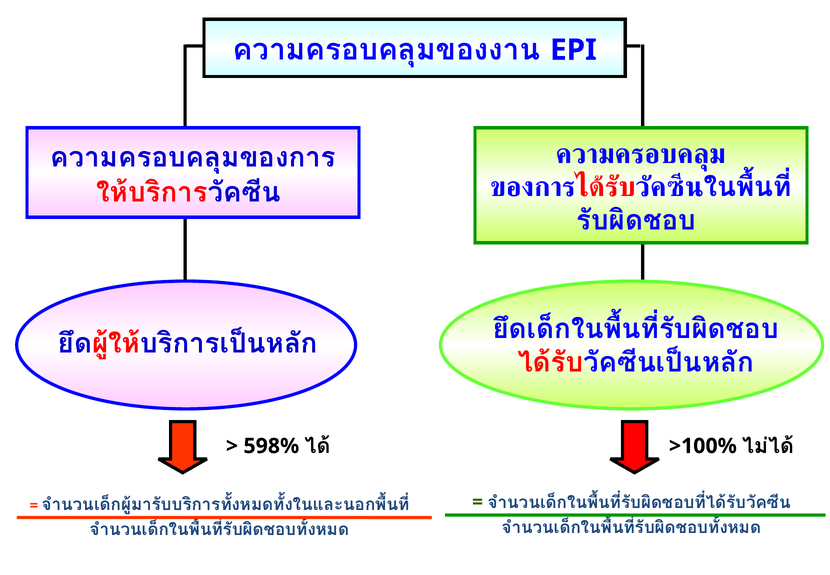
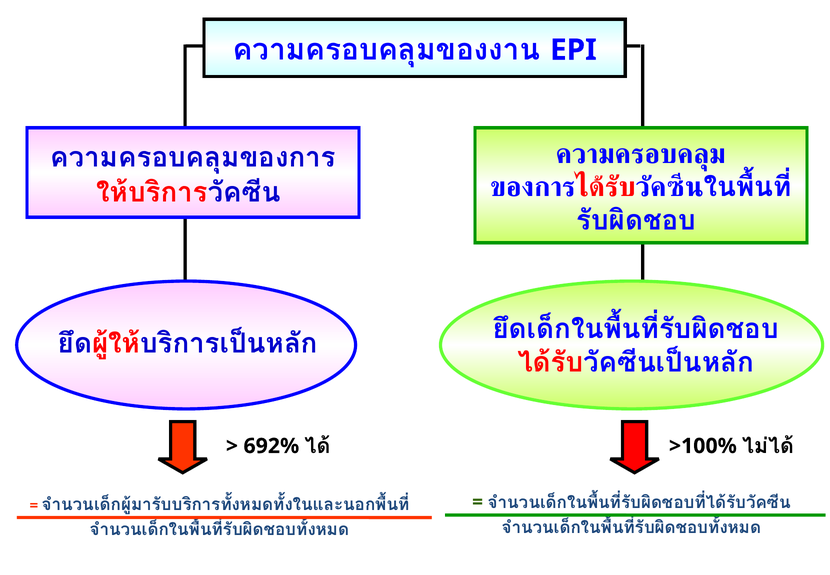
598%: 598% -> 692% (271, 446)
